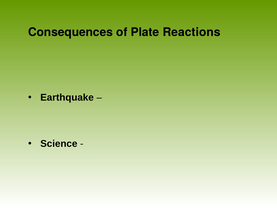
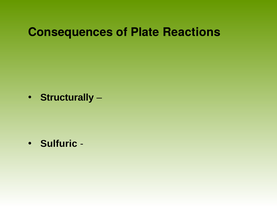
Earthquake: Earthquake -> Structurally (67, 97)
Science: Science -> Sulfuric (59, 144)
